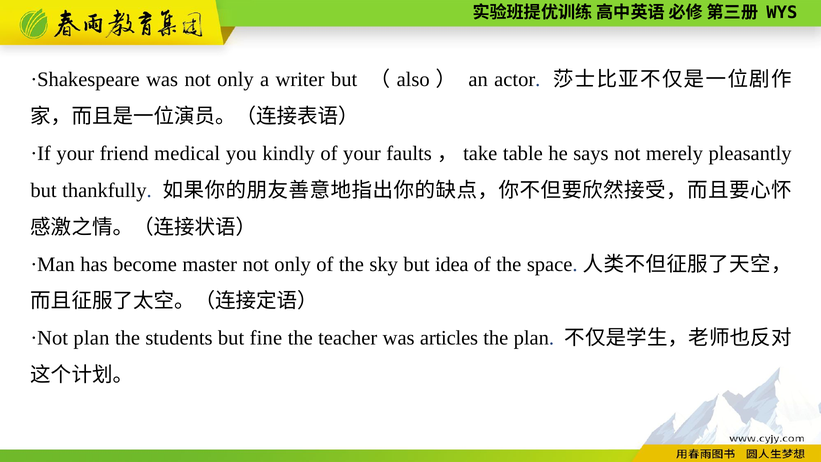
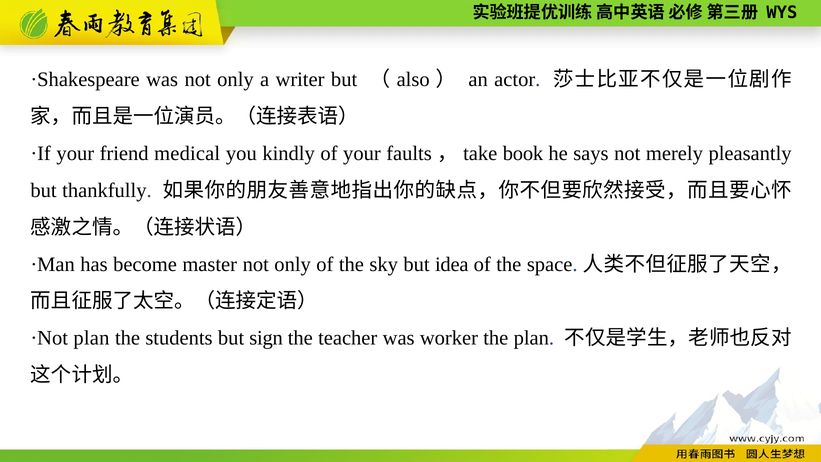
table: table -> book (523, 153)
fine: fine -> sign (266, 338)
articles: articles -> worker (449, 338)
